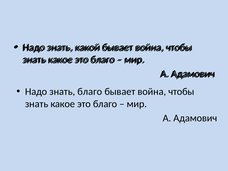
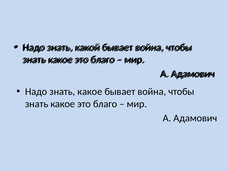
Надо знать благо: благо -> какое (90, 92)
